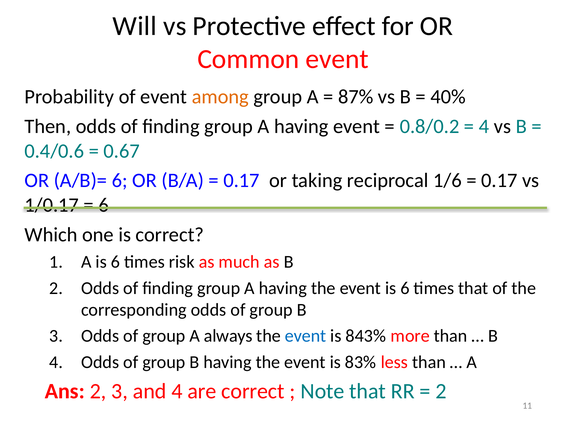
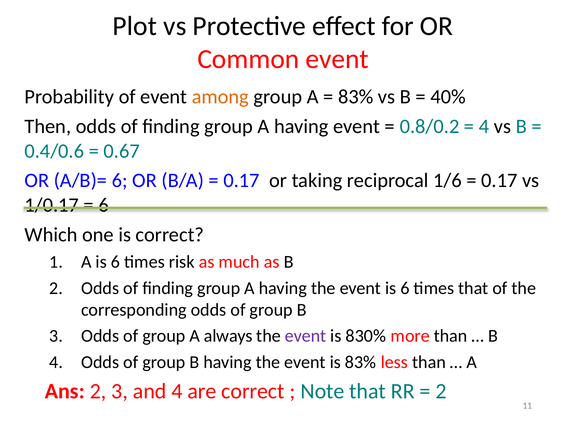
Will: Will -> Plot (135, 26)
87%: 87% -> 83% (356, 97)
event colour: blue -> purple (306, 336)
843%: 843% -> 830% (366, 336)
